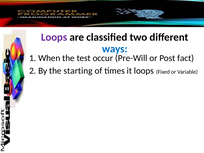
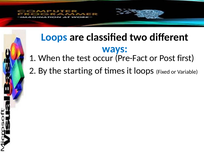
Loops colour: purple -> blue (54, 37)
Pre-Will: Pre-Will -> Pre-Fact (131, 58)
fact: fact -> first (186, 58)
